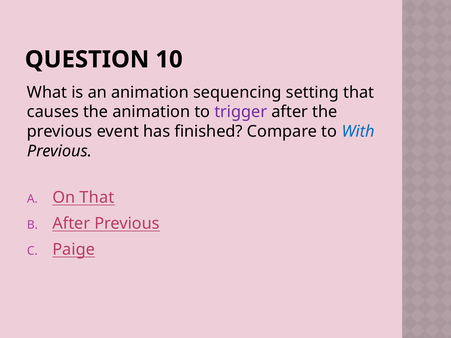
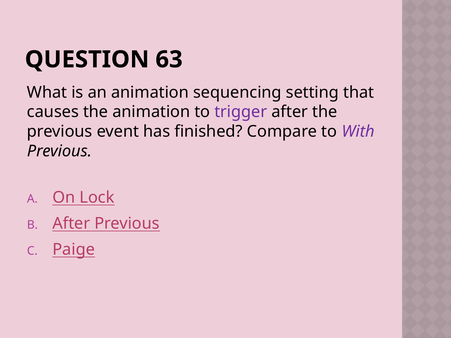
10: 10 -> 63 (169, 60)
With colour: blue -> purple (358, 132)
On That: That -> Lock (97, 198)
